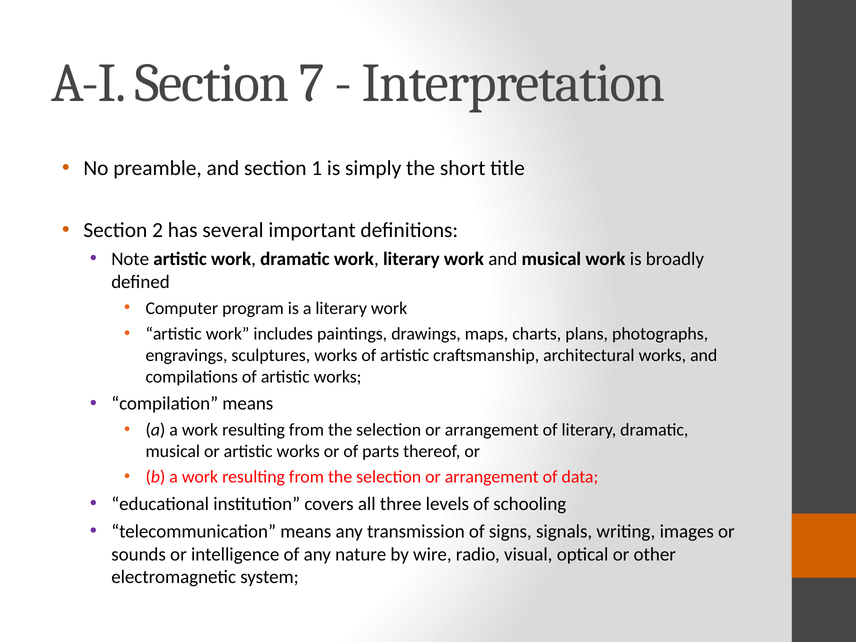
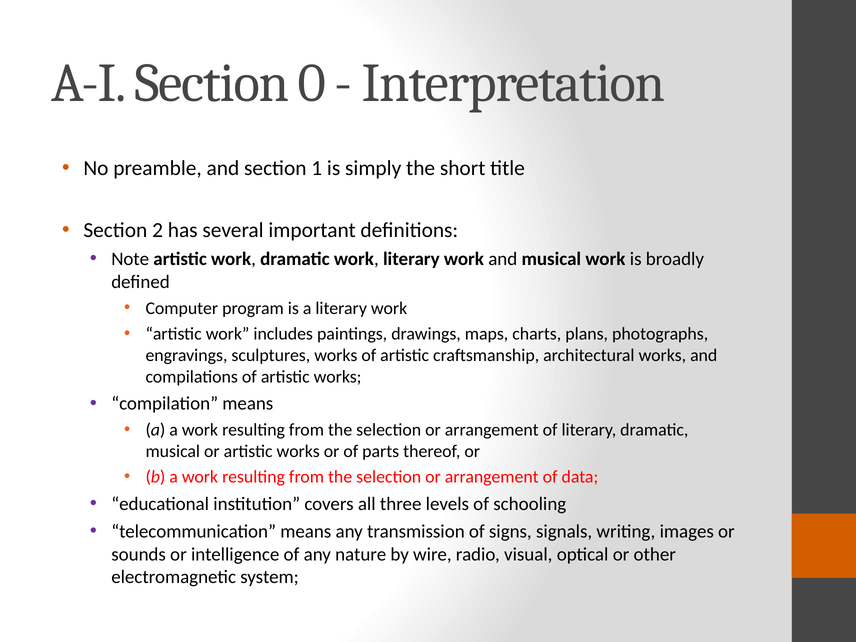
7: 7 -> 0 (312, 83)
